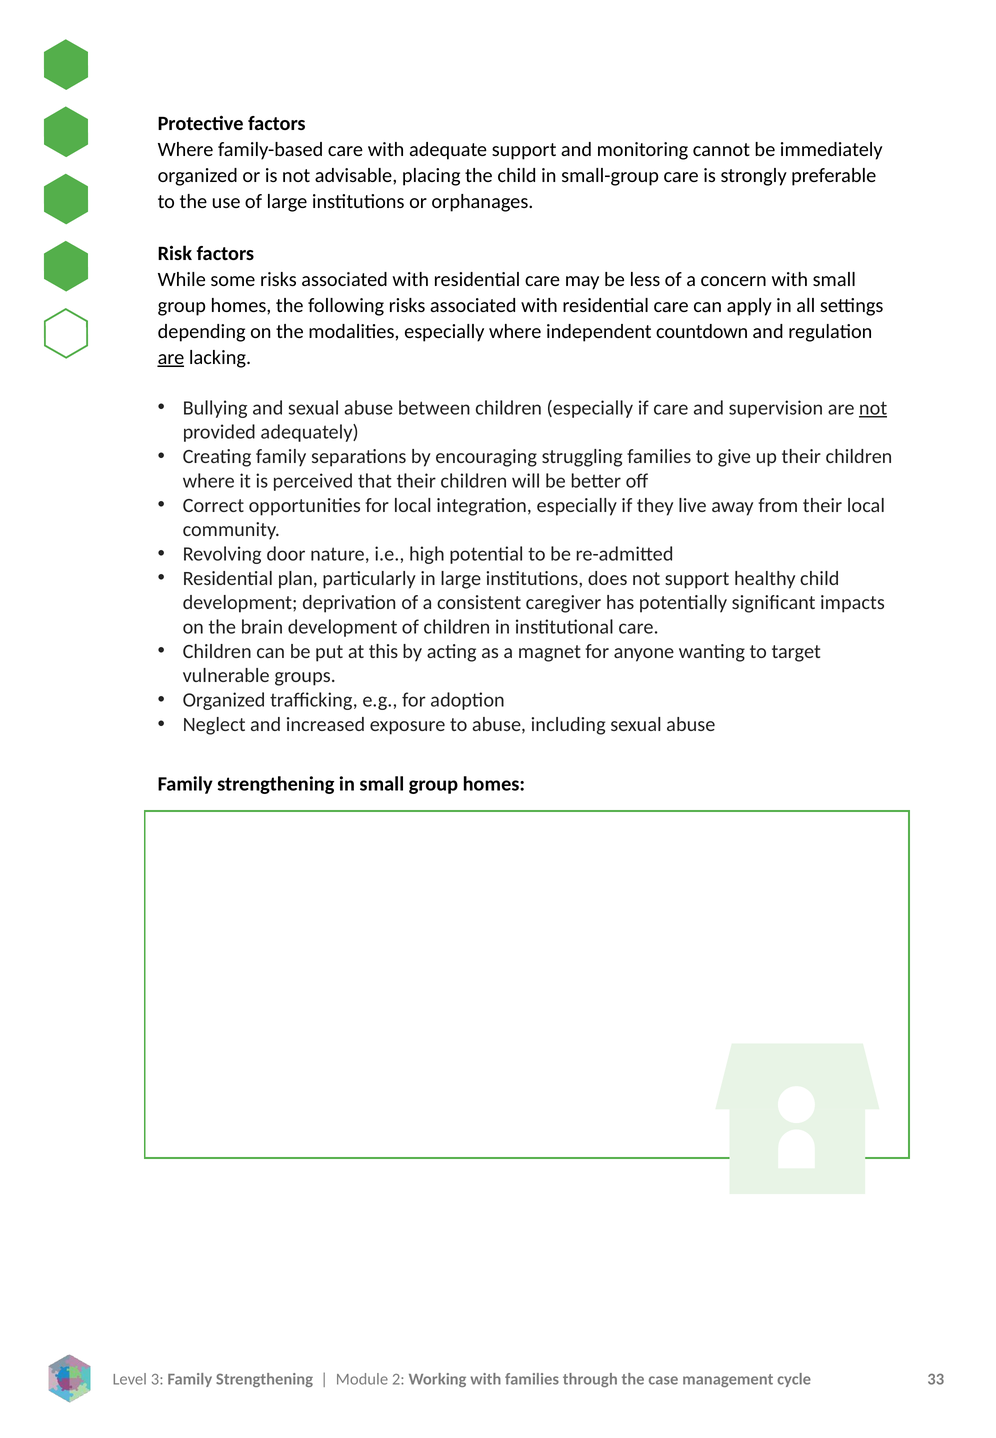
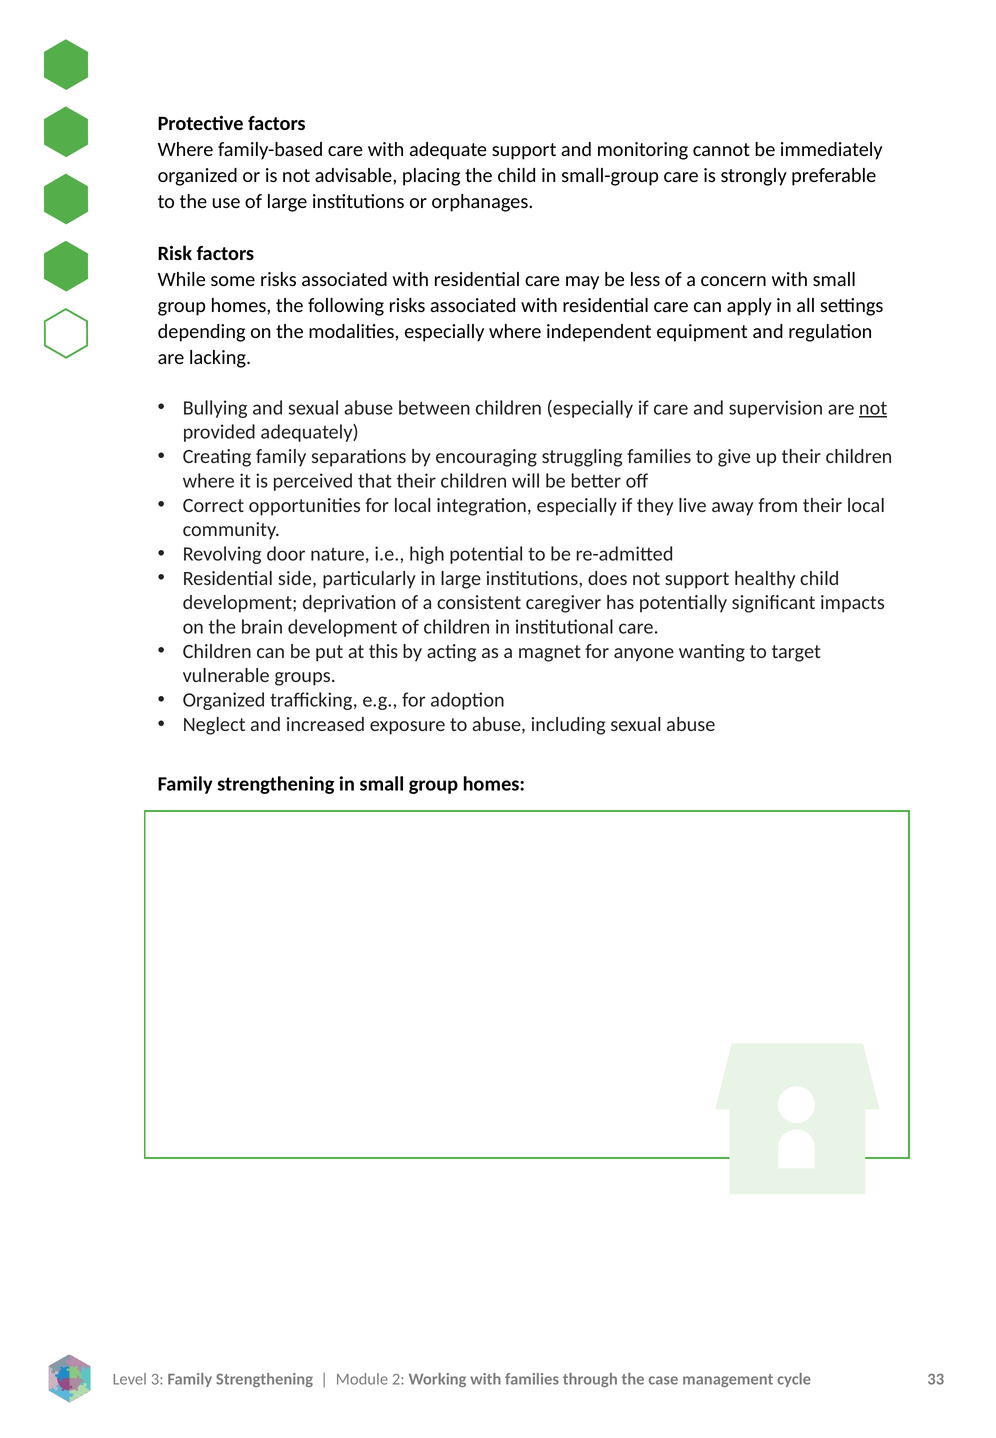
countdown: countdown -> equipment (702, 332)
are underline: present -> none (171, 358)
plan: plan -> side (298, 579)
